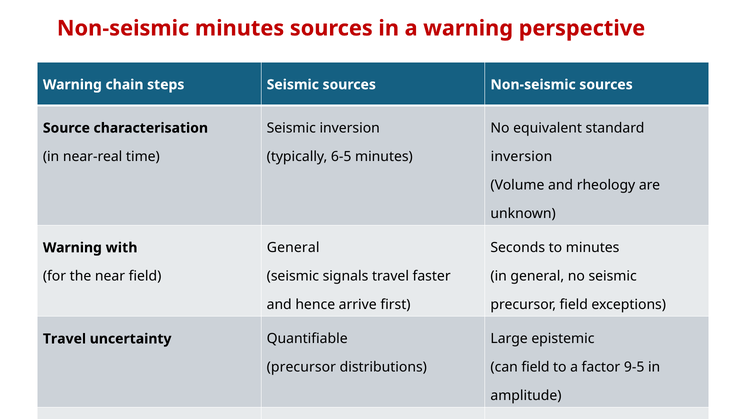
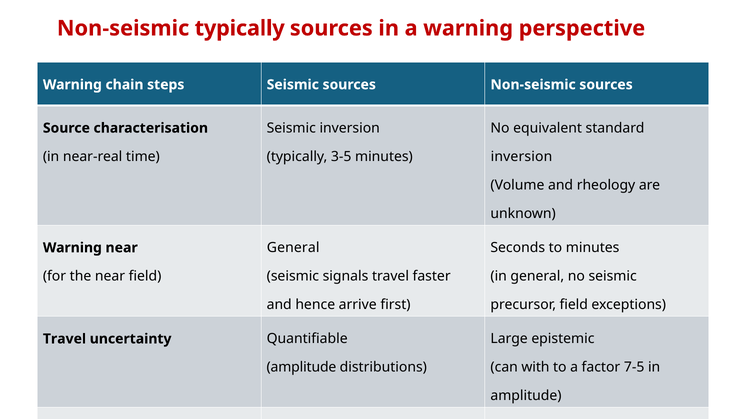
Non-seismic minutes: minutes -> typically (240, 28)
6-5: 6-5 -> 3-5 (341, 157)
Warning with: with -> near (122, 248)
precursor: precursor -> amplitude (301, 368)
can field: field -> with (535, 368)
9-5: 9-5 -> 7-5 (634, 368)
